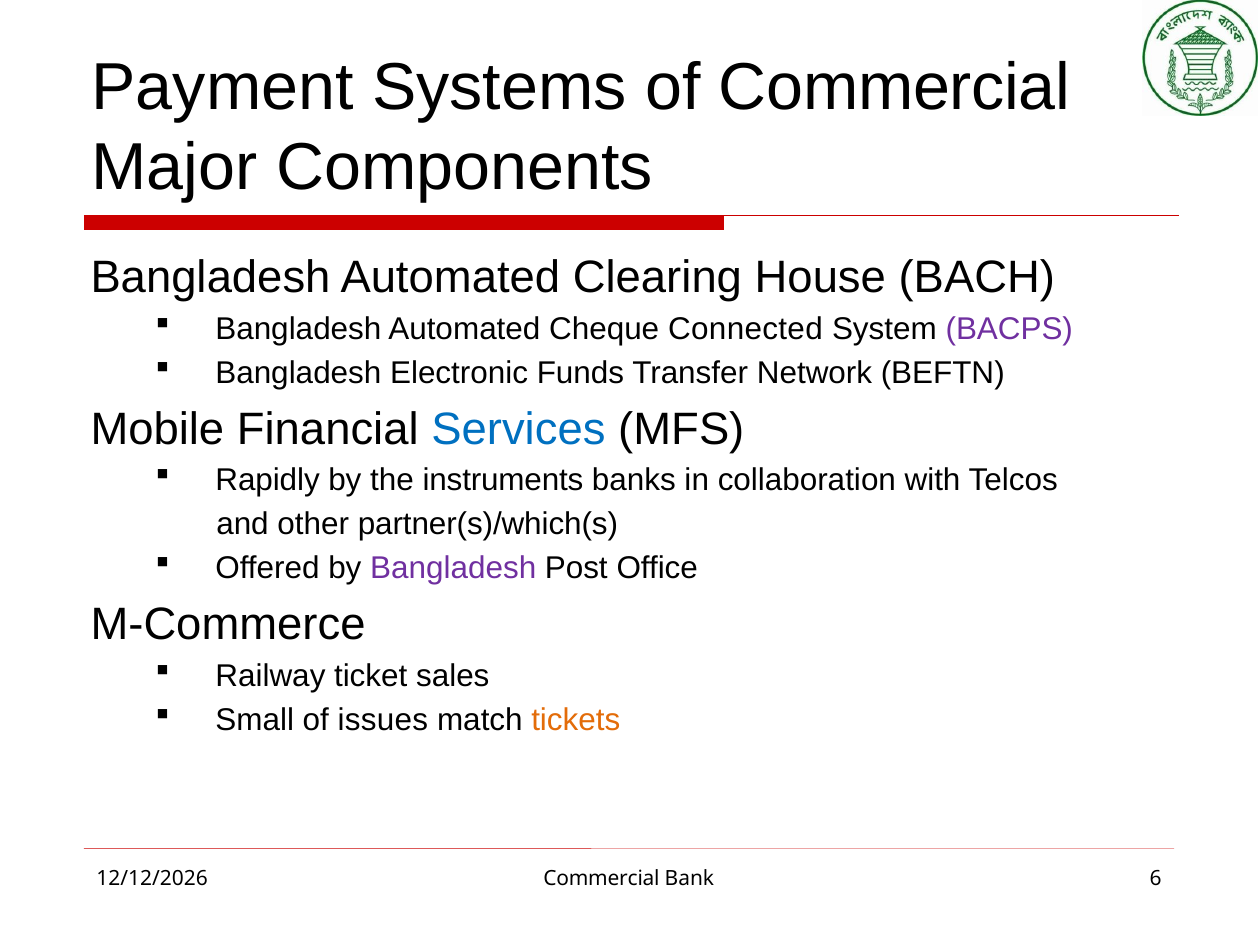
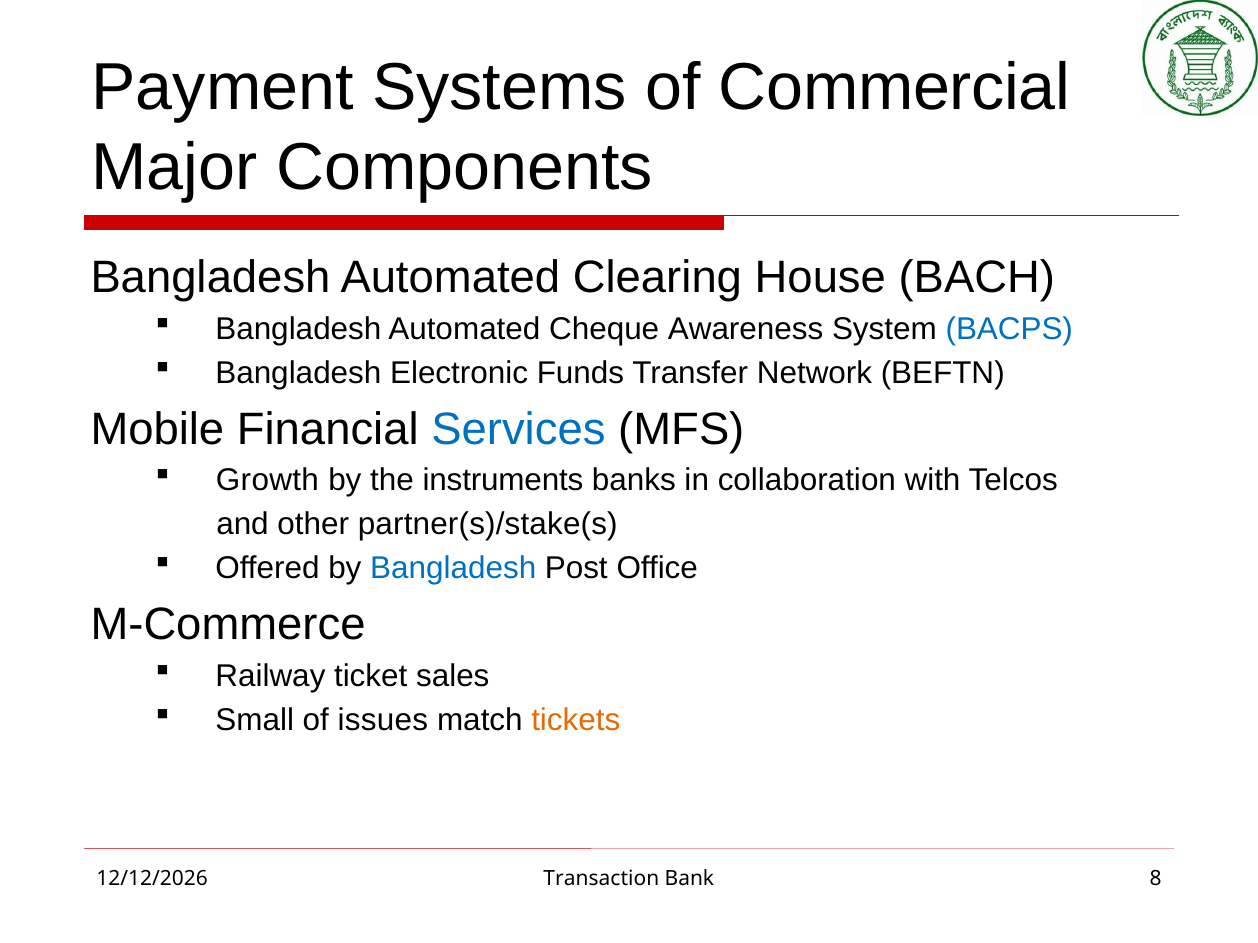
Connected: Connected -> Awareness (746, 329)
BACPS colour: purple -> blue (1009, 329)
Rapidly: Rapidly -> Growth (267, 481)
partner(s)/which(s: partner(s)/which(s -> partner(s)/stake(s (488, 525)
Bangladesh colour: purple -> blue (453, 569)
Commercial: Commercial -> Transaction (601, 880)
6: 6 -> 8 (1156, 880)
